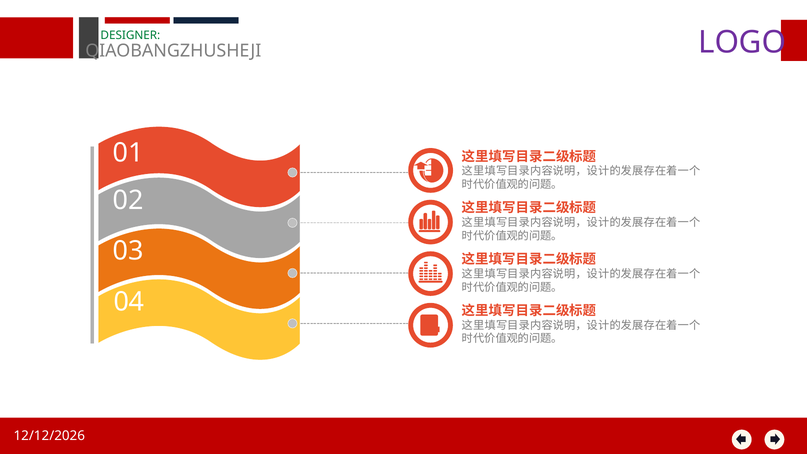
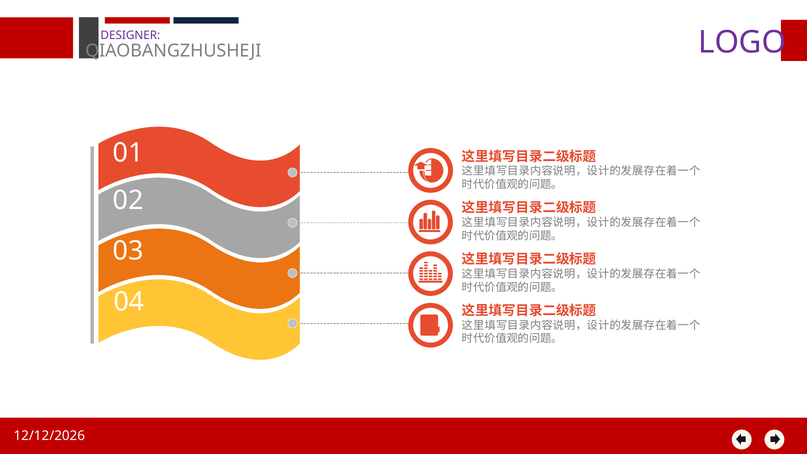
DESIGNER colour: green -> purple (130, 35)
